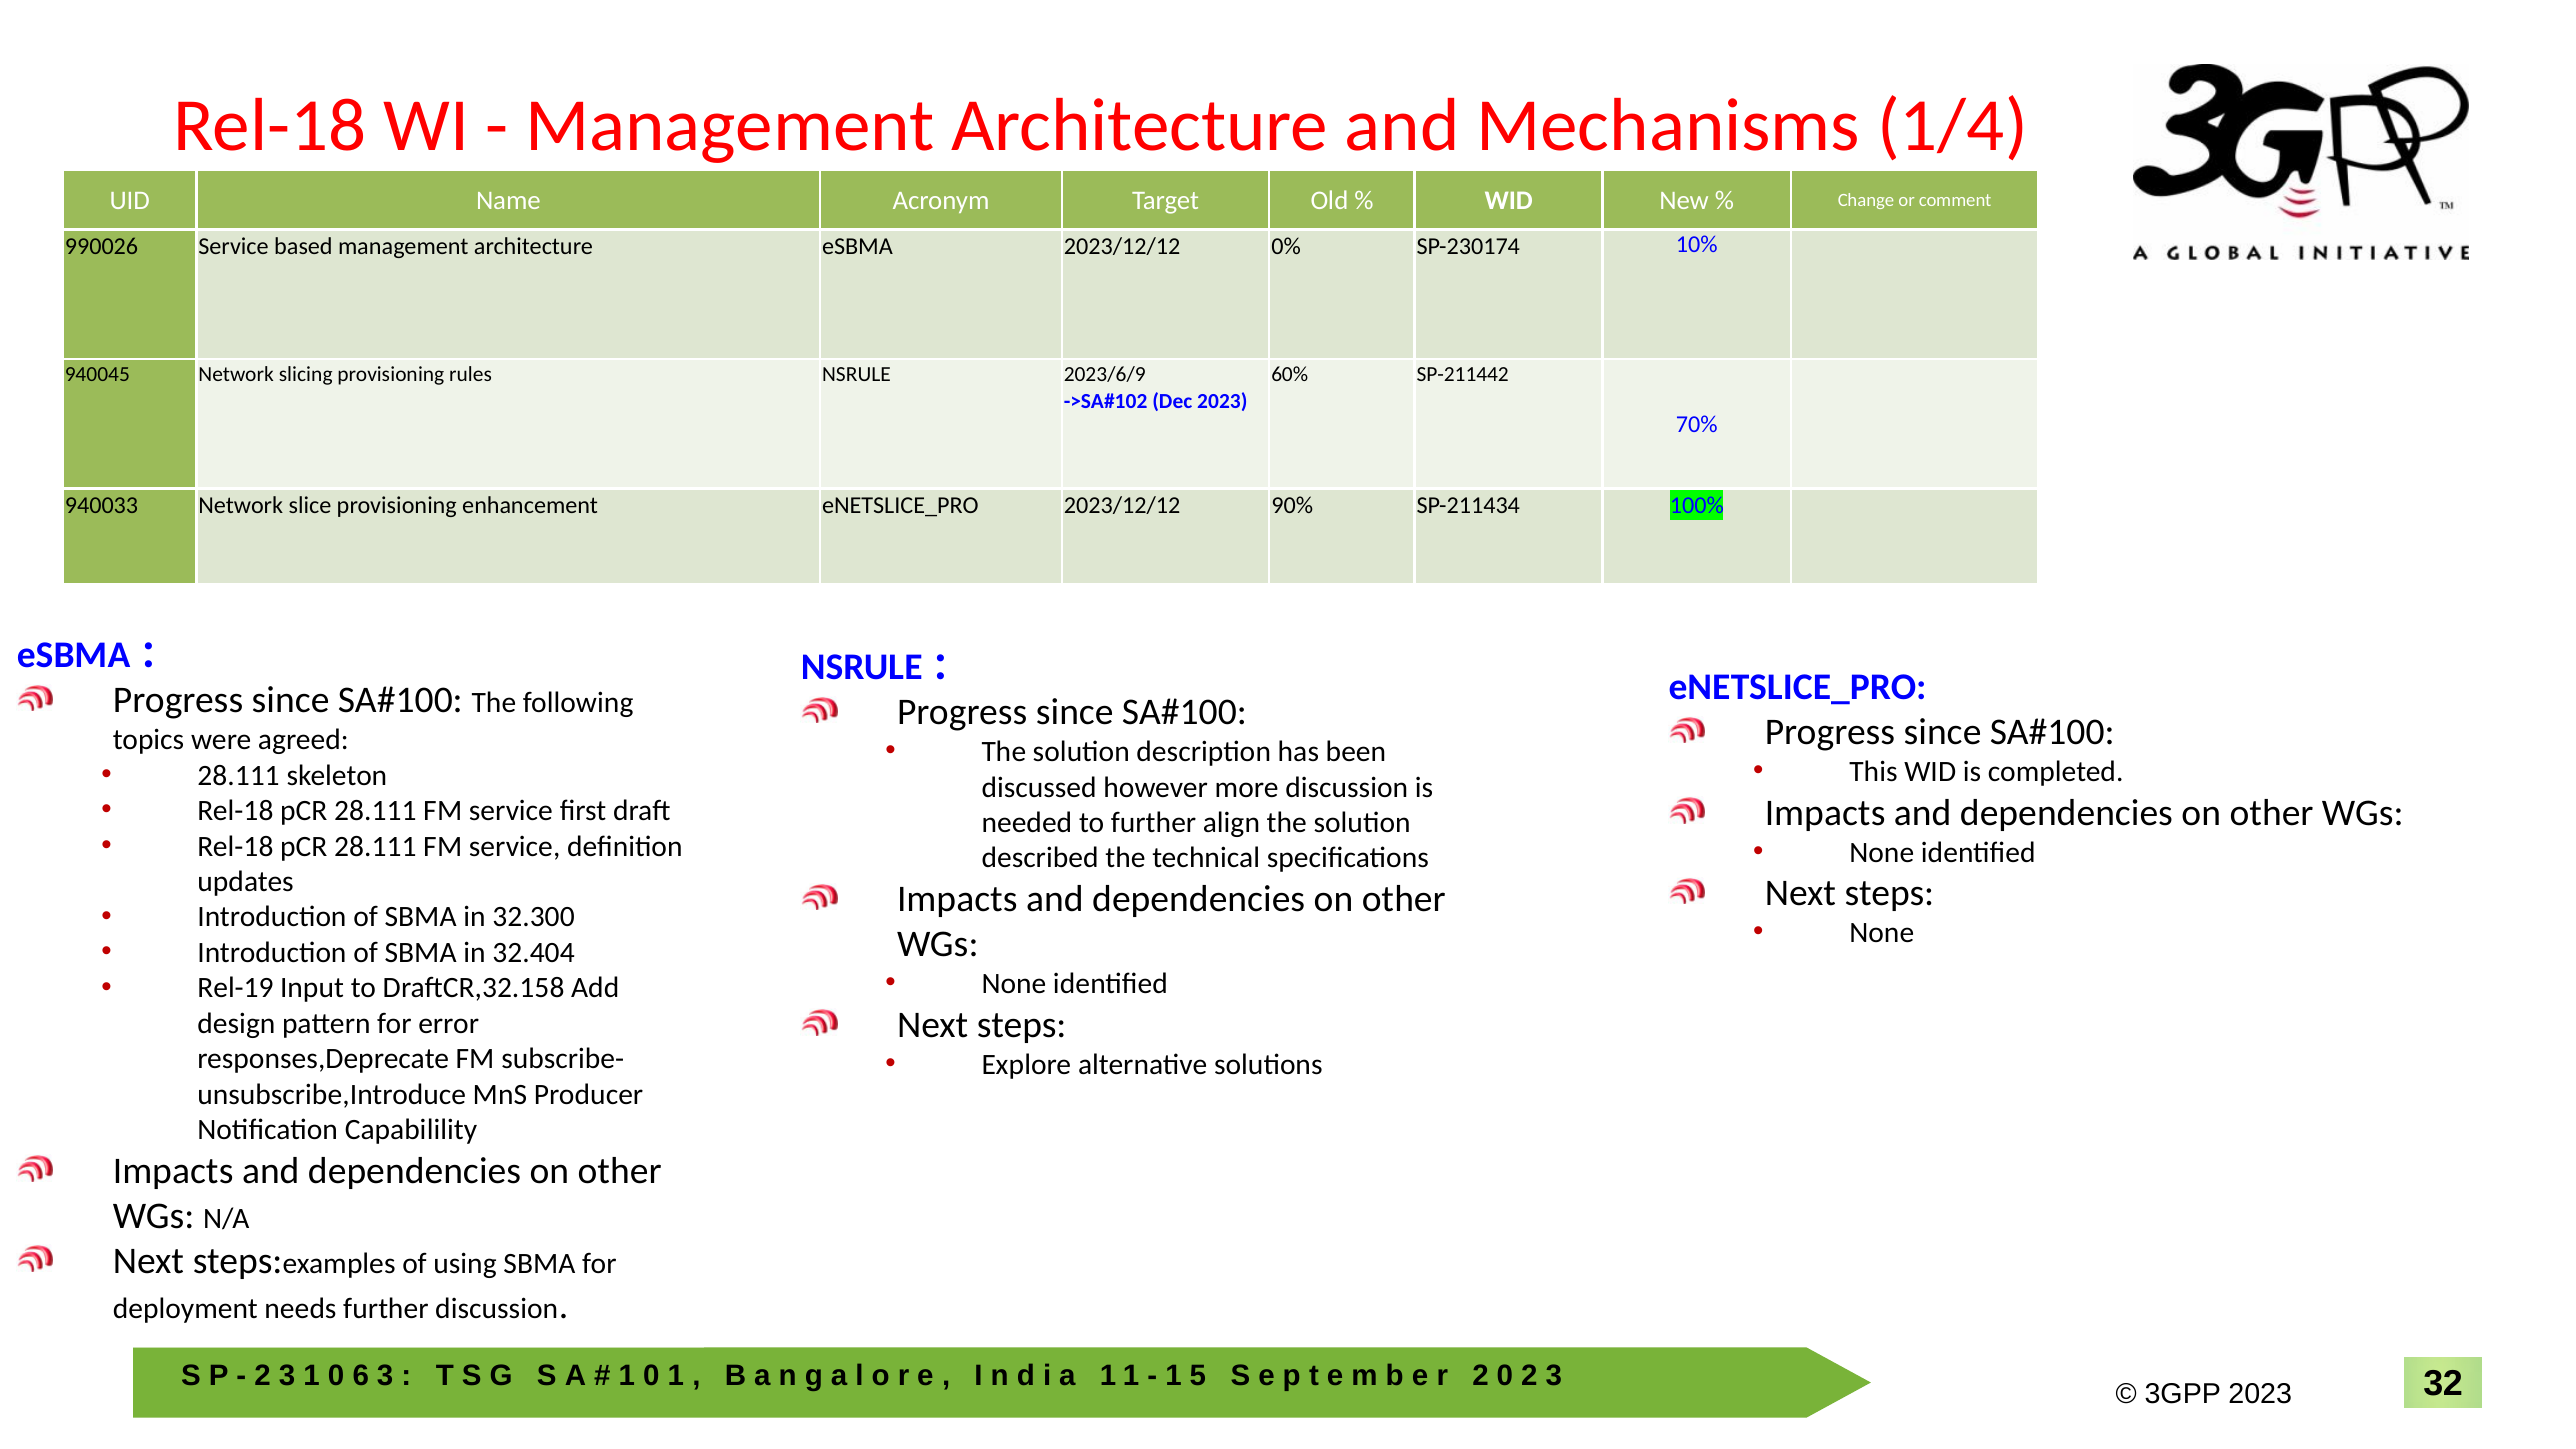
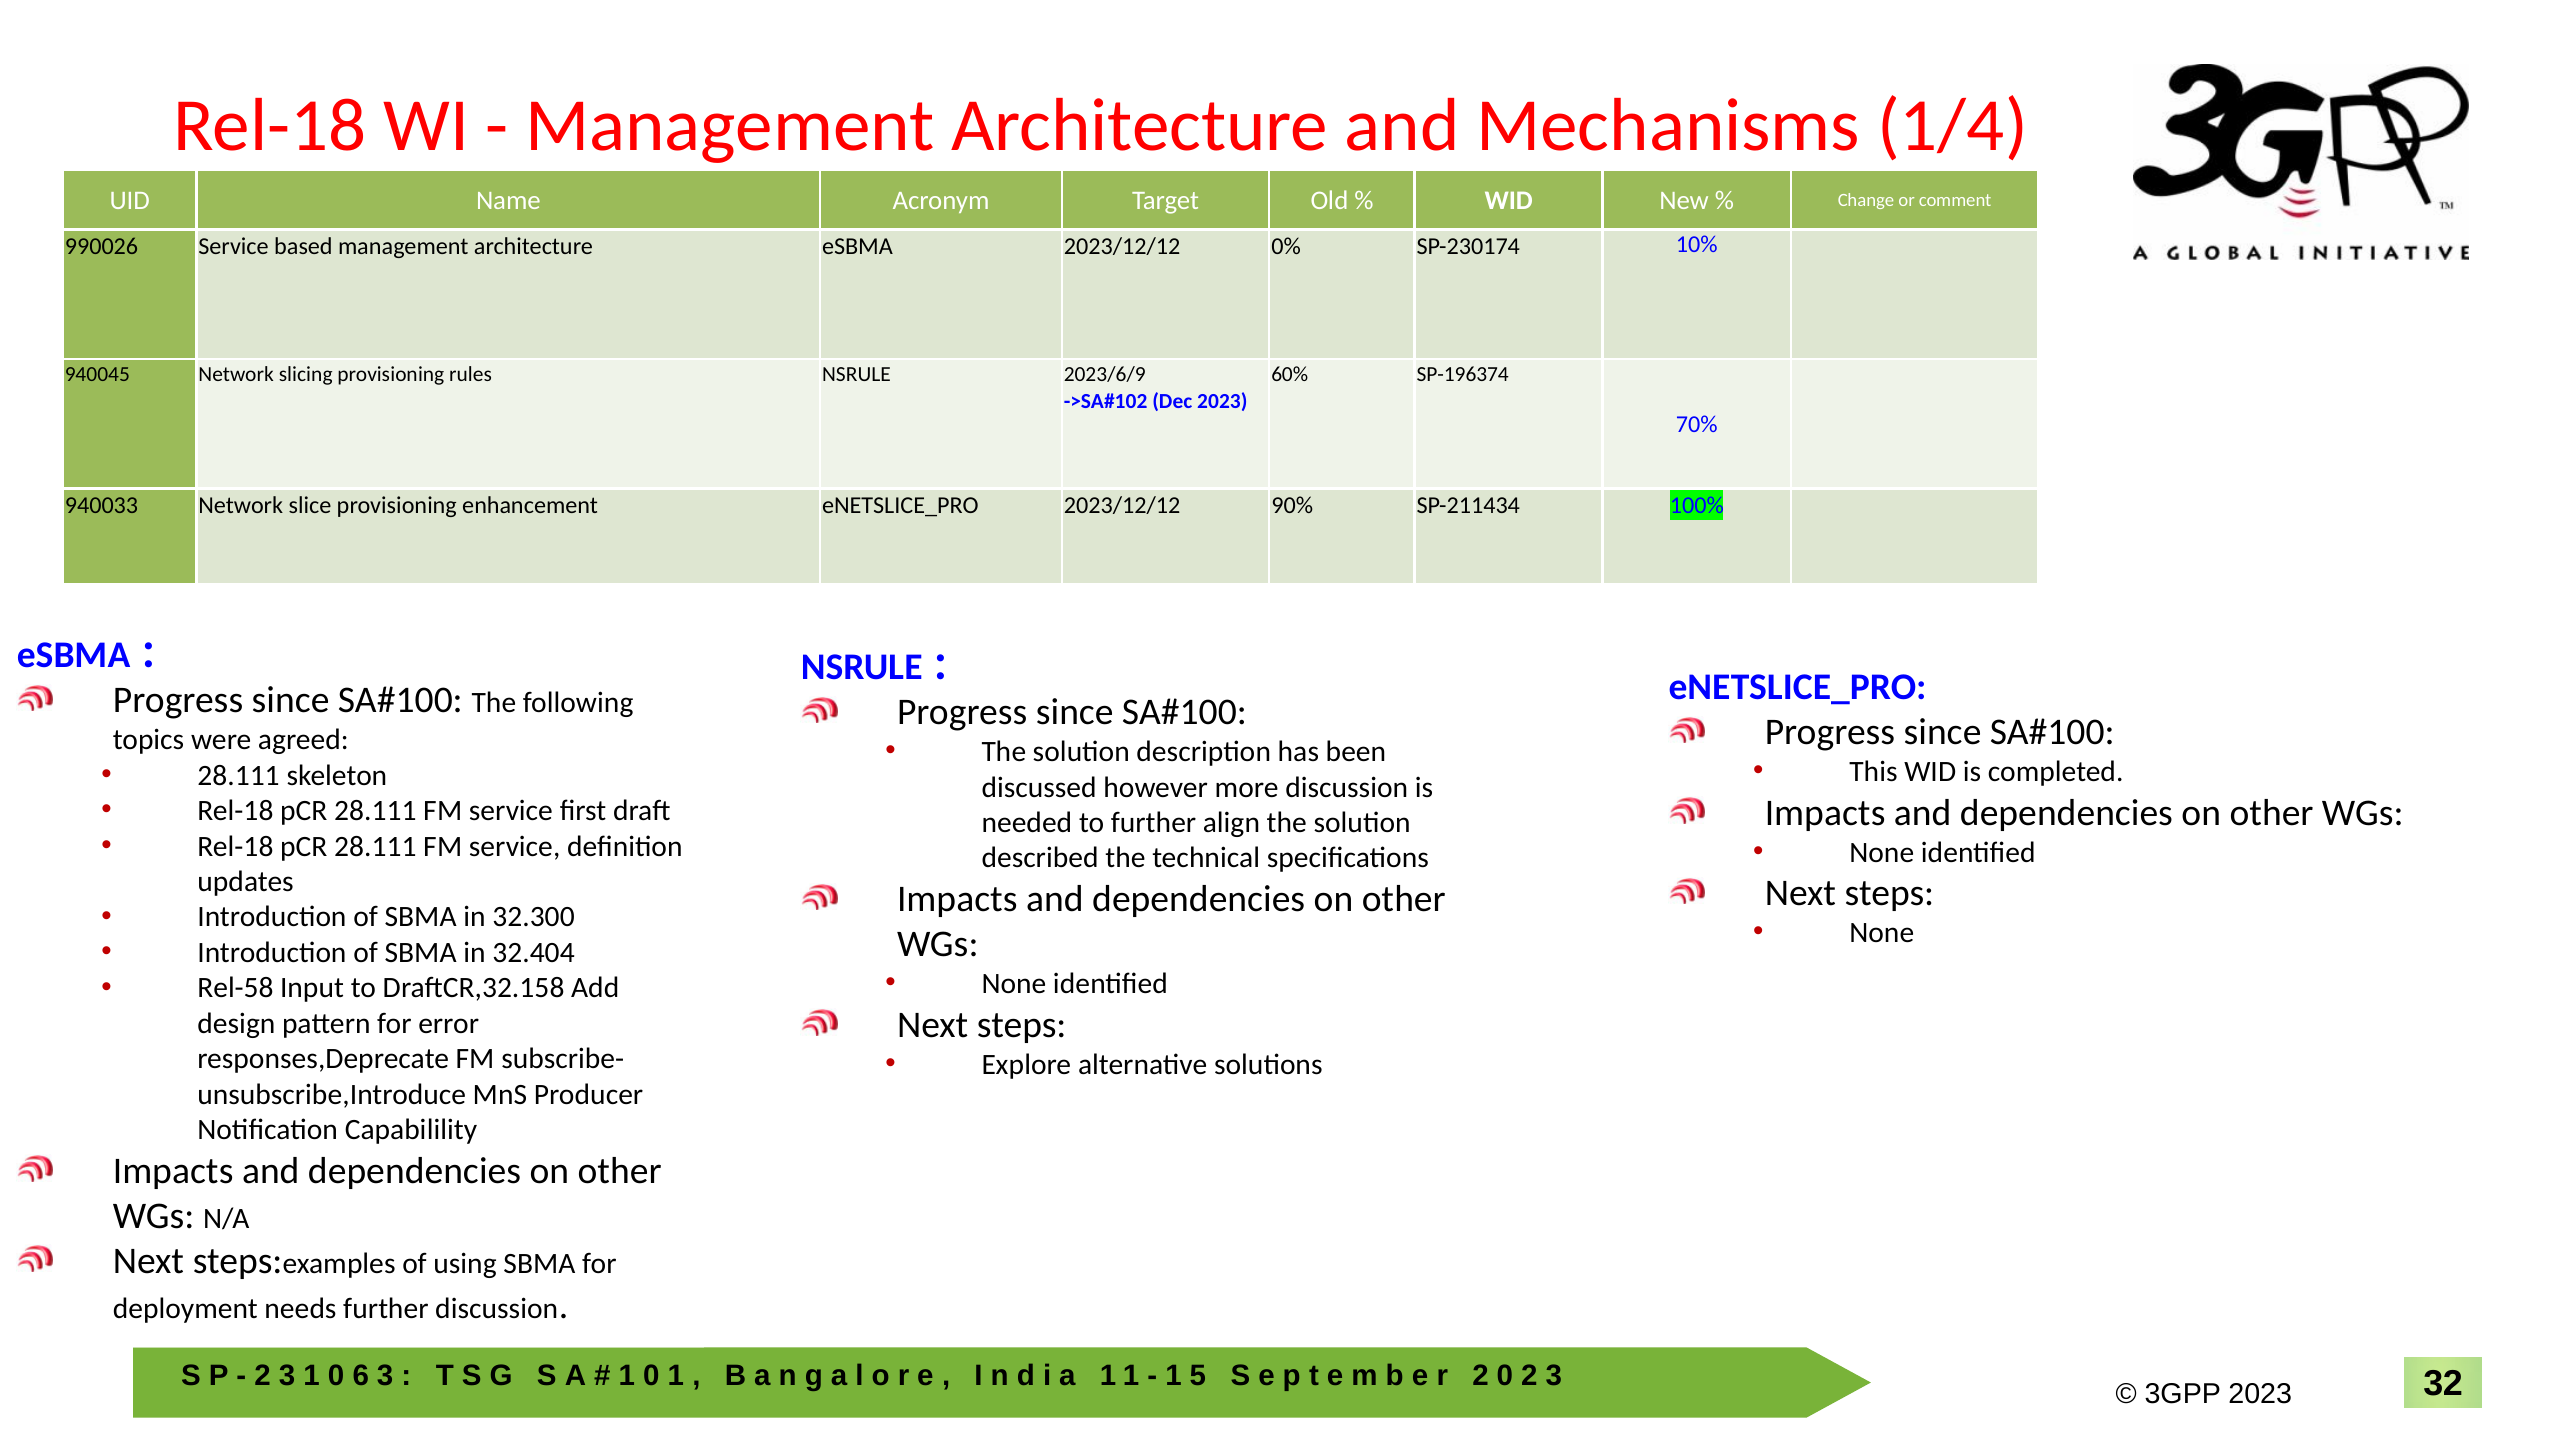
SP-211442: SP-211442 -> SP-196374 (1463, 375)
Rel-19: Rel-19 -> Rel-58 (235, 988)
